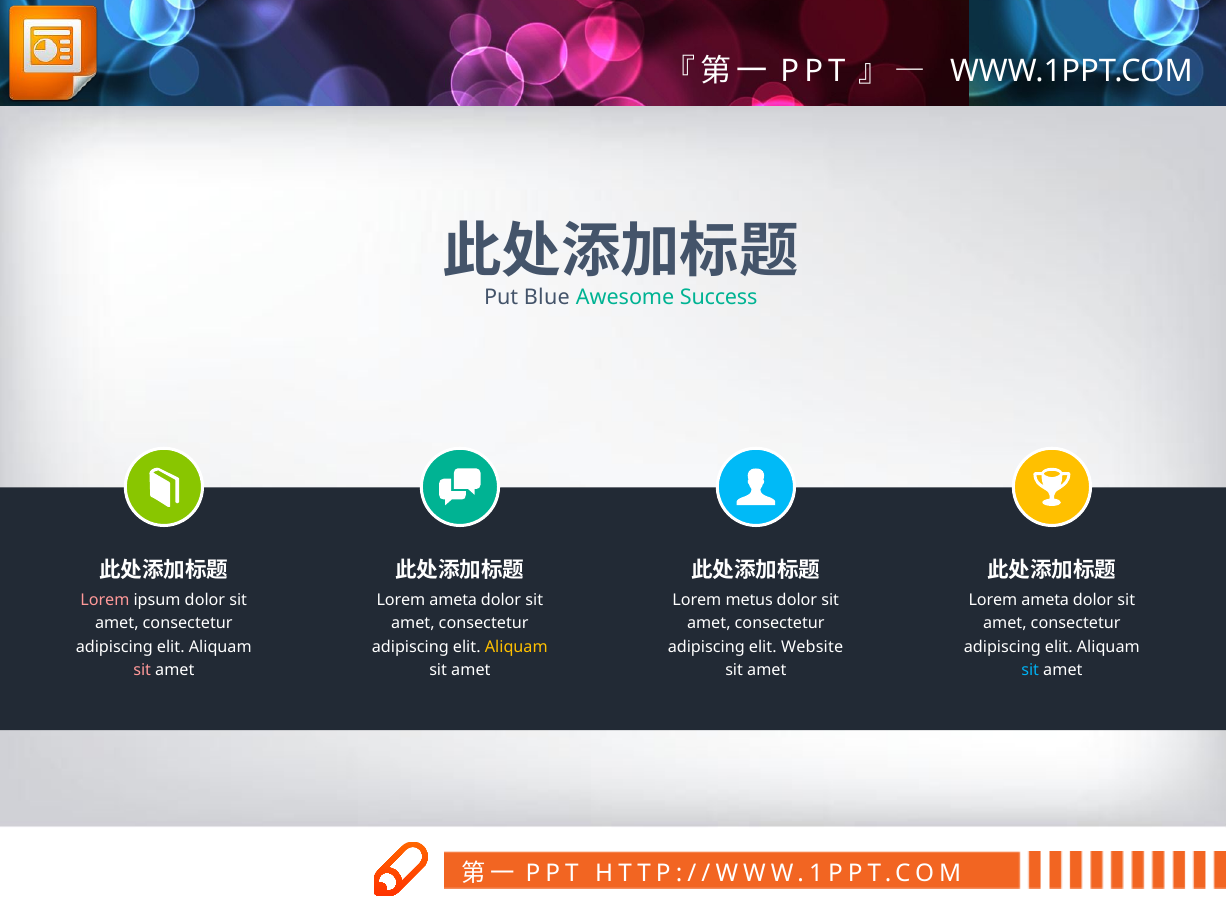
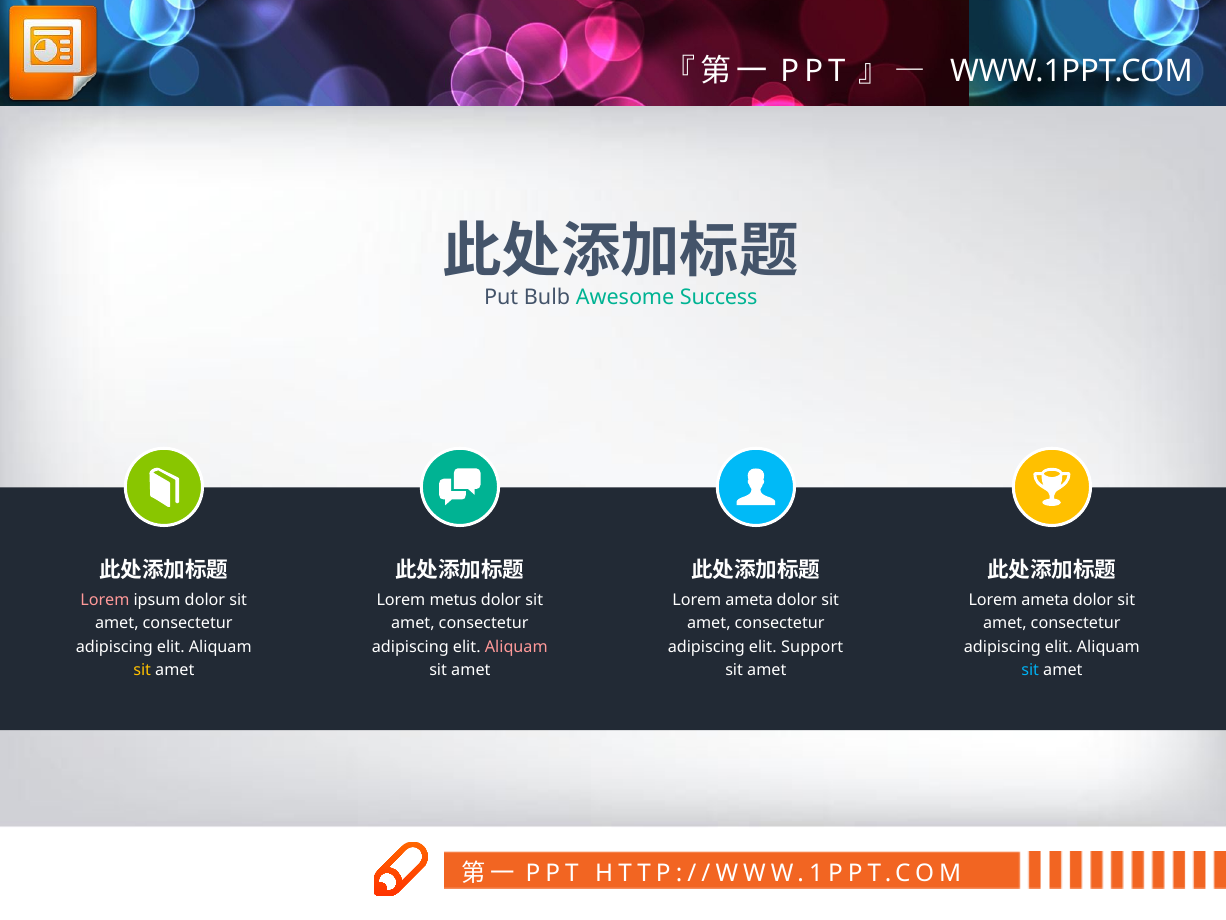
Blue: Blue -> Bulb (547, 297)
ameta: ameta -> metus (453, 600)
metus: metus -> ameta (749, 600)
Aliquam colour: yellow -> pink (516, 646)
Website: Website -> Support (812, 646)
sit colour: pink -> yellow (142, 670)
